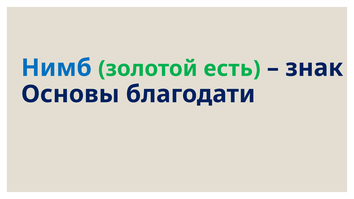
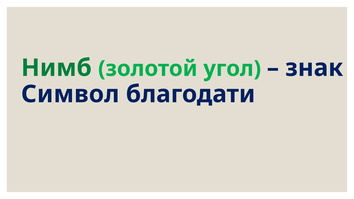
Нимб colour: blue -> green (56, 68)
есть: есть -> угол (232, 69)
Основы: Основы -> Символ (70, 94)
